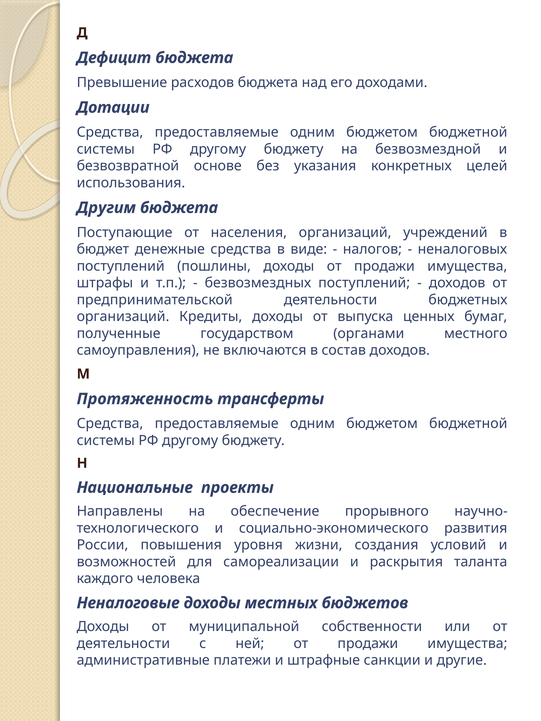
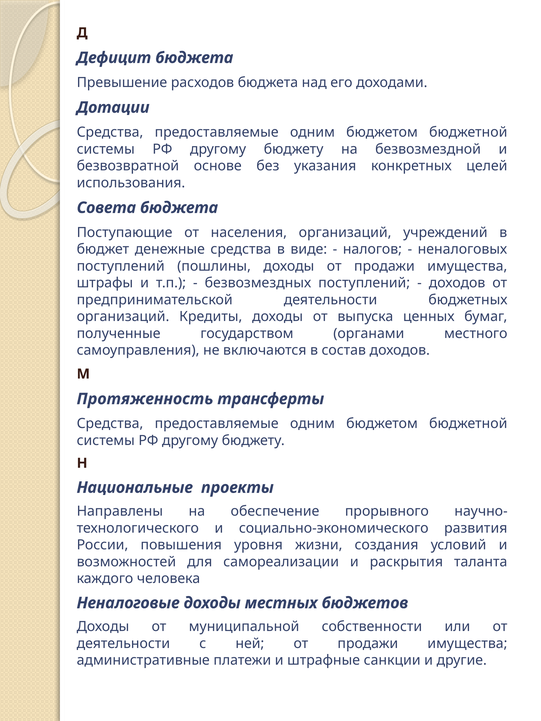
Другим: Другим -> Совета (106, 208)
